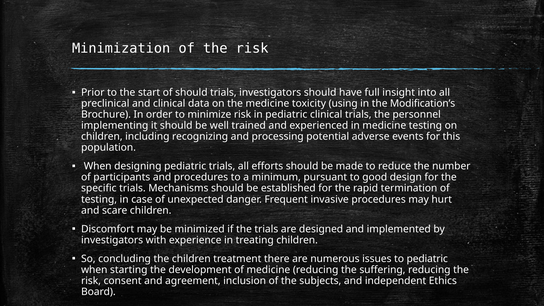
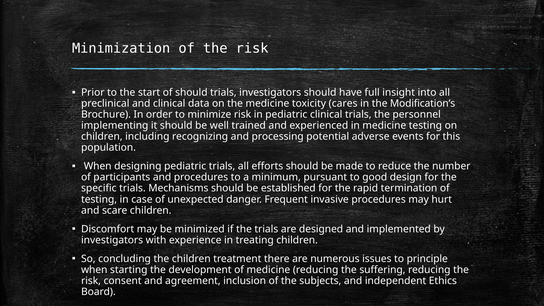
using: using -> cares (343, 104)
to pediatric: pediatric -> principle (427, 259)
